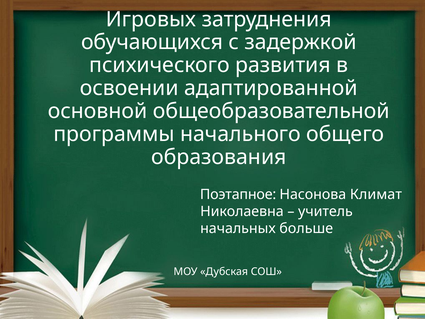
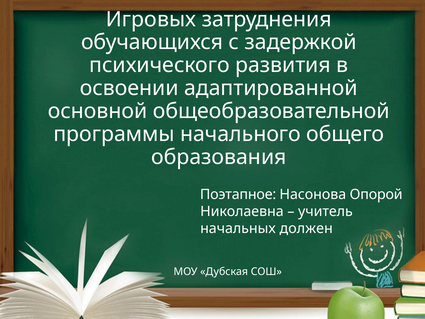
Климат: Климат -> Опорой (376, 194)
больше: больше -> должен (306, 228)
